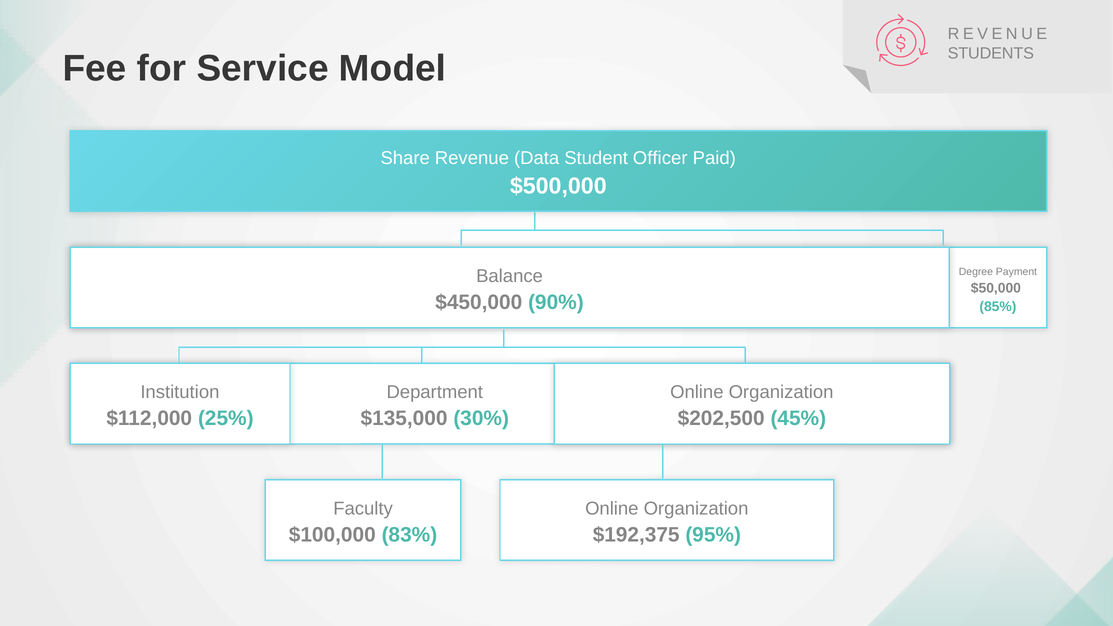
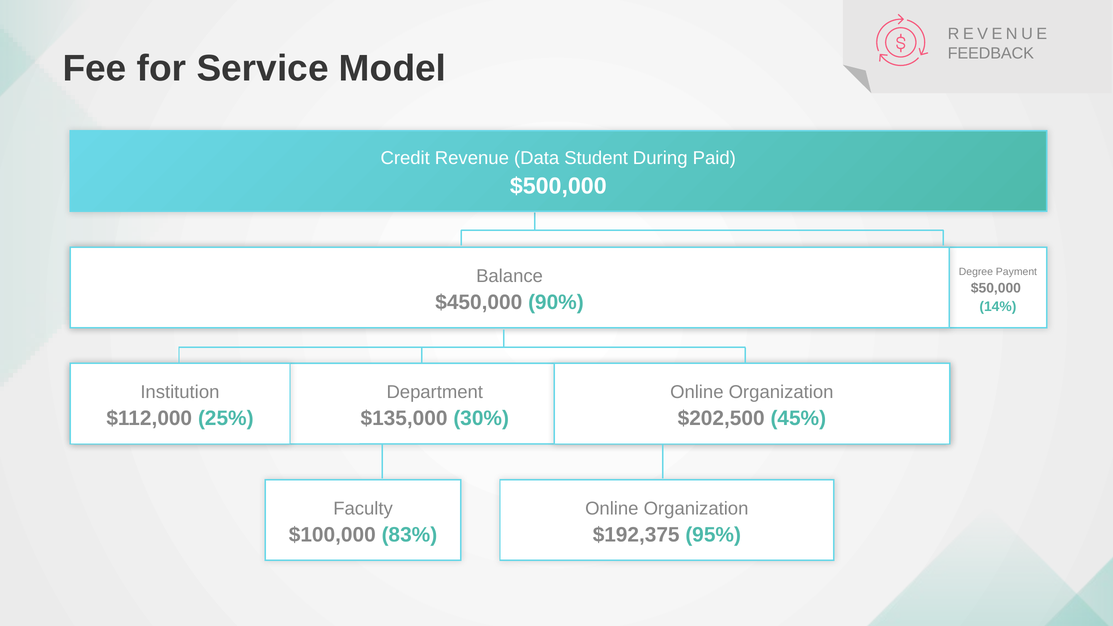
STUDENTS: STUDENTS -> FEEDBACK (991, 54)
Share: Share -> Credit (405, 158)
Officer: Officer -> During (660, 158)
85%: 85% -> 14% (998, 307)
